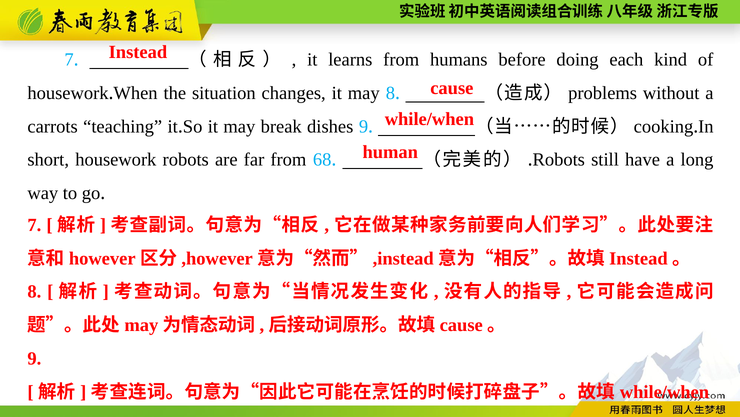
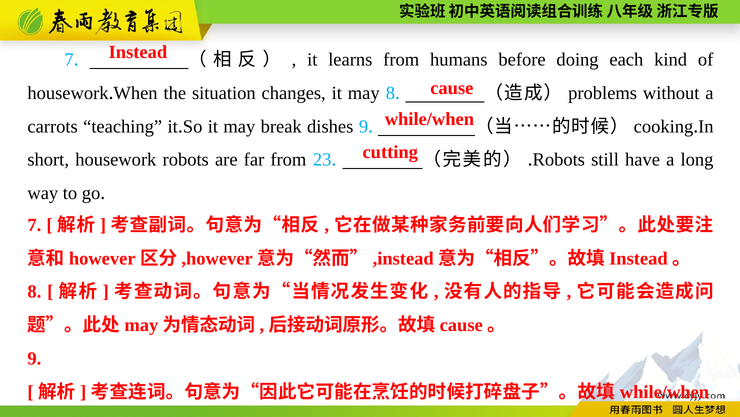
human: human -> cutting (390, 152)
68: 68 -> 23 (322, 159)
